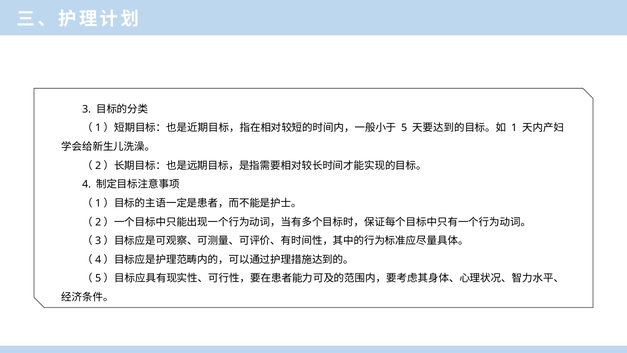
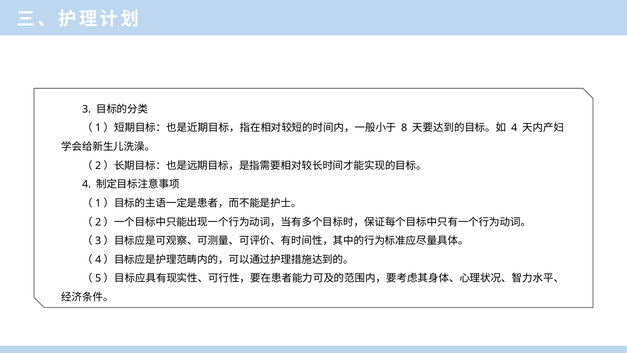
5: 5 -> 8 (404, 128)
1: 1 -> 4 (514, 128)
